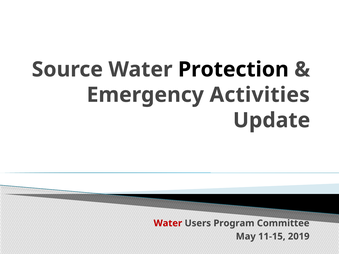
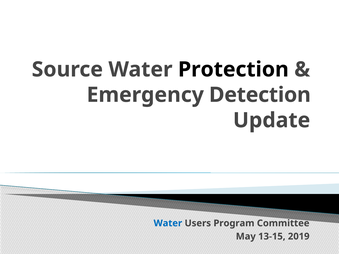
Activities: Activities -> Detection (260, 95)
Water colour: red -> blue (168, 223)
11-15: 11-15 -> 13-15 (272, 237)
